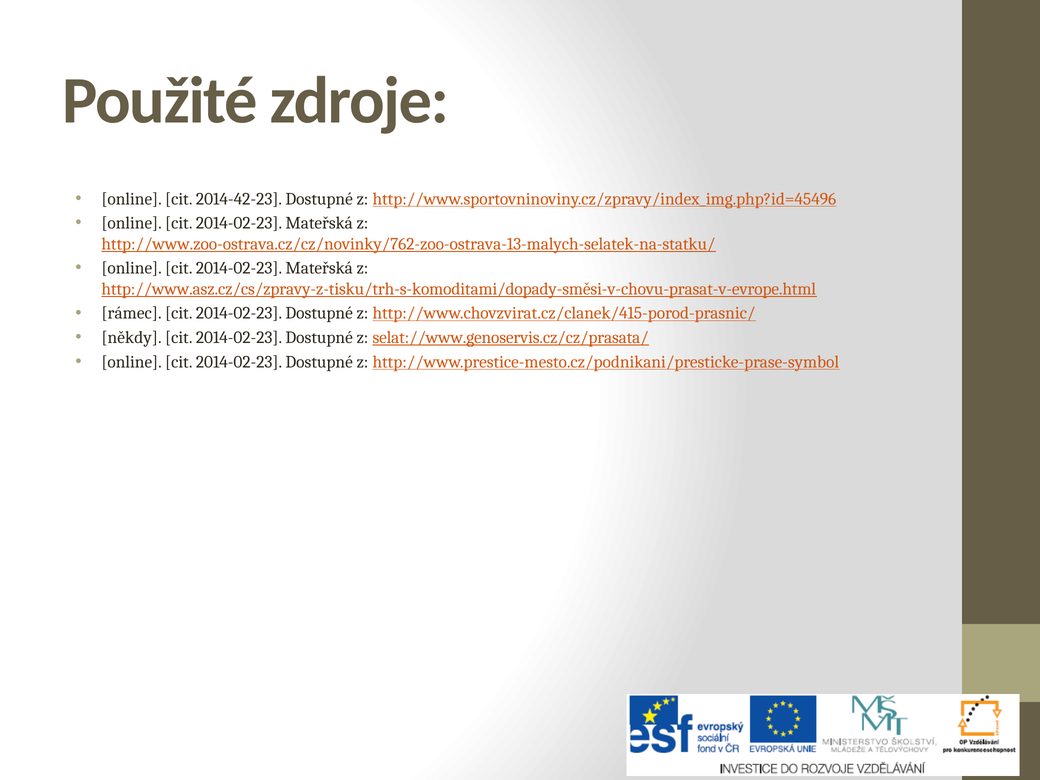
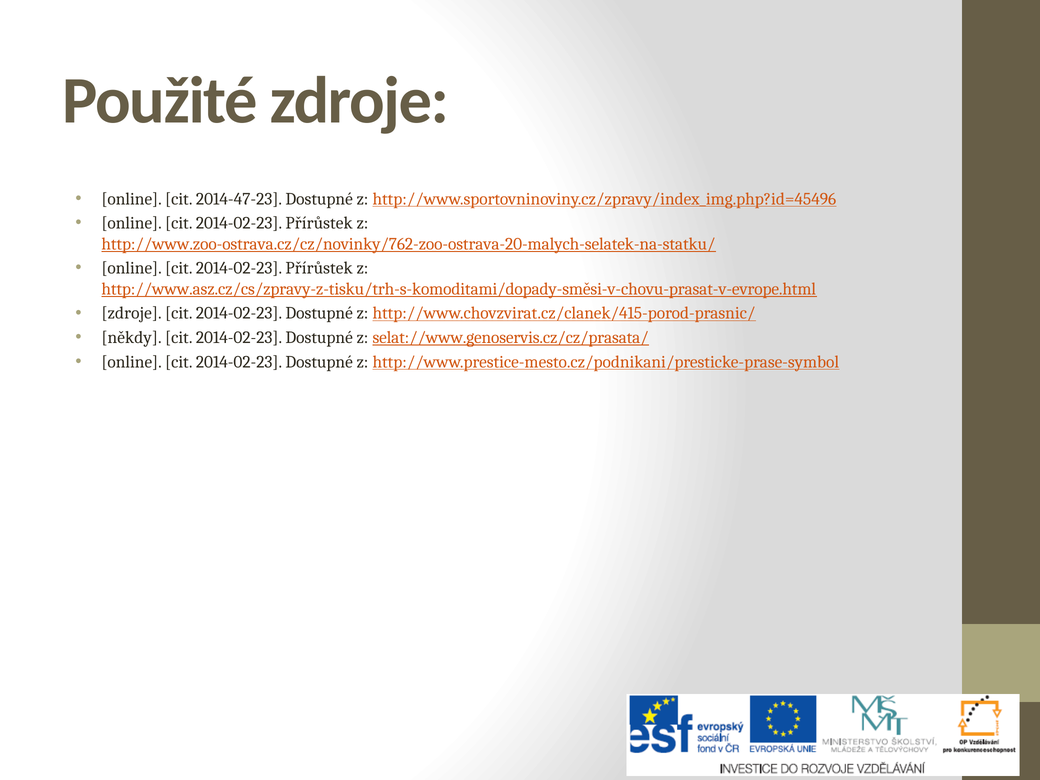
2014-42-23: 2014-42-23 -> 2014-47-23 (239, 199)
Mateřská: Mateřská -> Přírůstek (319, 223)
http://www.zoo-ostrava.cz/cz/novinky/762-zoo-ostrava-13-malych-selatek-na-statku/: http://www.zoo-ostrava.cz/cz/novinky/762-zoo-ostrava-13-malych-selatek-na-statku/ -> http://www.zoo-ostrava.cz/cz/novinky/762-zoo-ostrava-20-malych-selatek-na-statku/ (408, 244)
Mateřská: Mateřská -> Přírůstek (319, 268)
rámec: rámec -> zdroje (132, 313)
